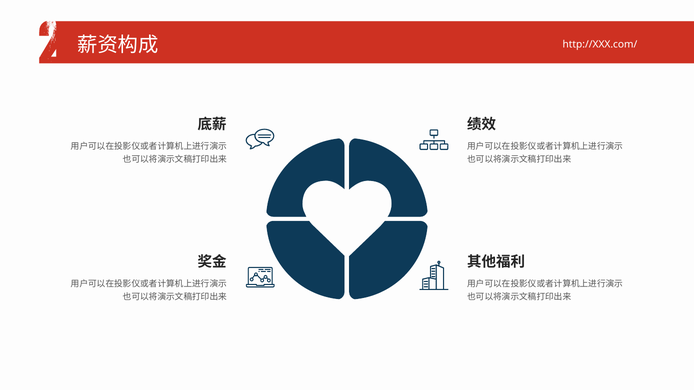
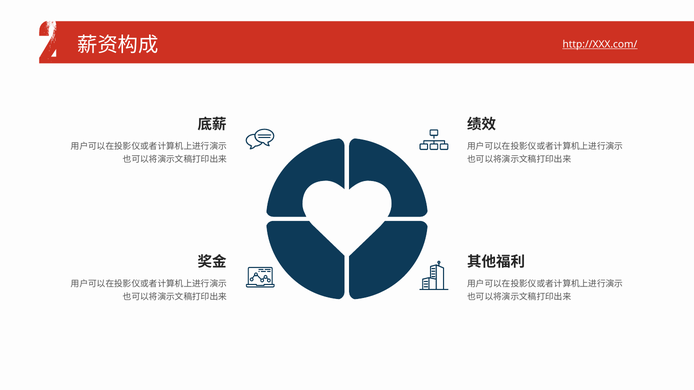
http://XXX.com/ underline: none -> present (600, 44)
